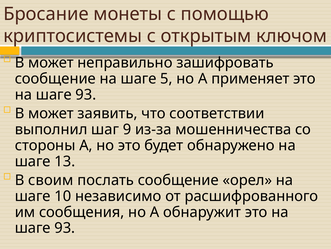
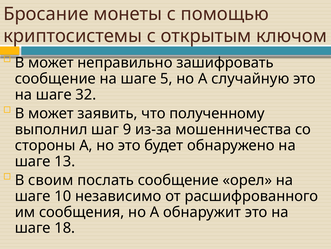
применяет: применяет -> случайную (250, 79)
93: 93 -> 32 (86, 94)
соответствии: соответствии -> полученному (217, 113)
93: 93 -> 18 (65, 227)
